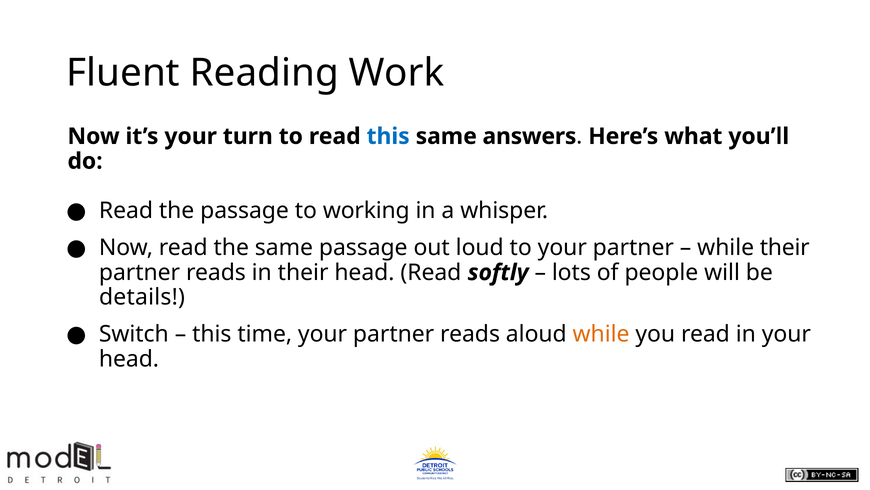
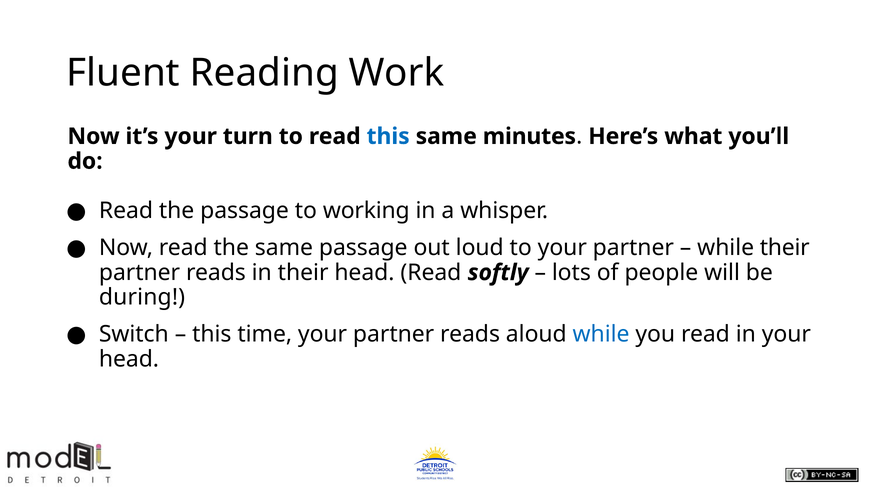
answers: answers -> minutes (529, 136)
details: details -> during (142, 297)
while colour: orange -> blue (601, 334)
